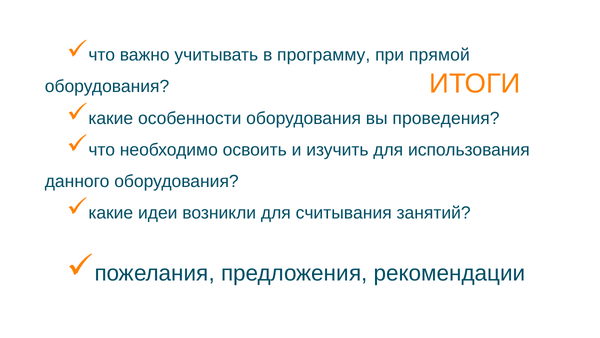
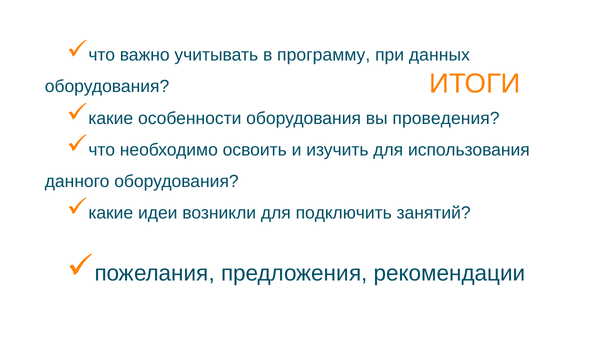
прямой: прямой -> данных (439, 55)
считывания: считывания -> подключить (344, 213)
